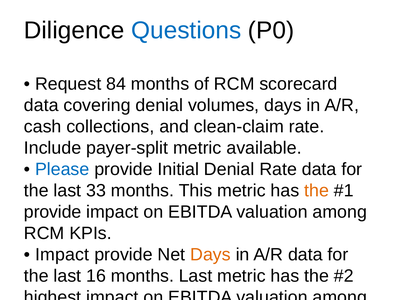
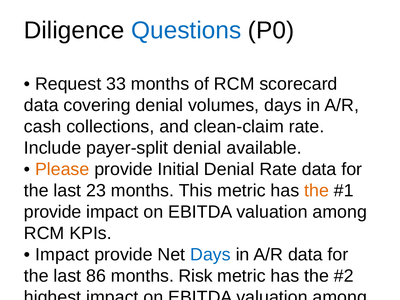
84: 84 -> 33 (116, 84)
payer-split metric: metric -> denial (197, 148)
Please colour: blue -> orange (62, 169)
33: 33 -> 23 (96, 191)
Days colour: orange -> blue (210, 255)
16: 16 -> 86 (96, 276)
months Last: Last -> Risk (196, 276)
